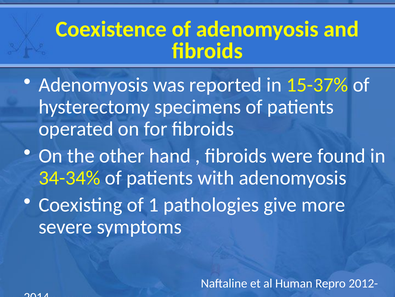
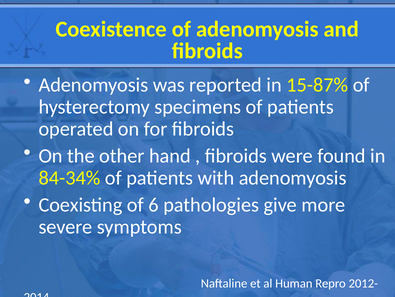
15-37%: 15-37% -> 15-87% (317, 85)
34-34%: 34-34% -> 84-34% (69, 177)
1: 1 -> 6 (154, 204)
